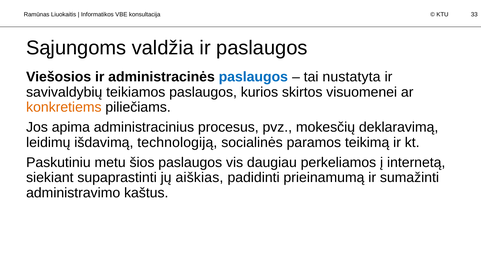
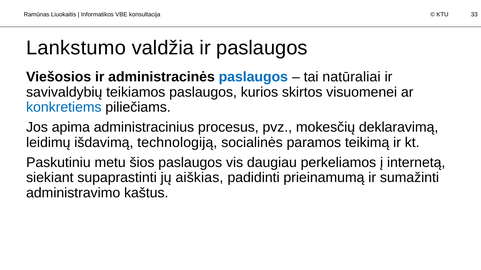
Sąjungoms: Sąjungoms -> Lankstumo (76, 48)
nustatyta: nustatyta -> natūraliai (351, 77)
konkretiems colour: orange -> blue (64, 107)
